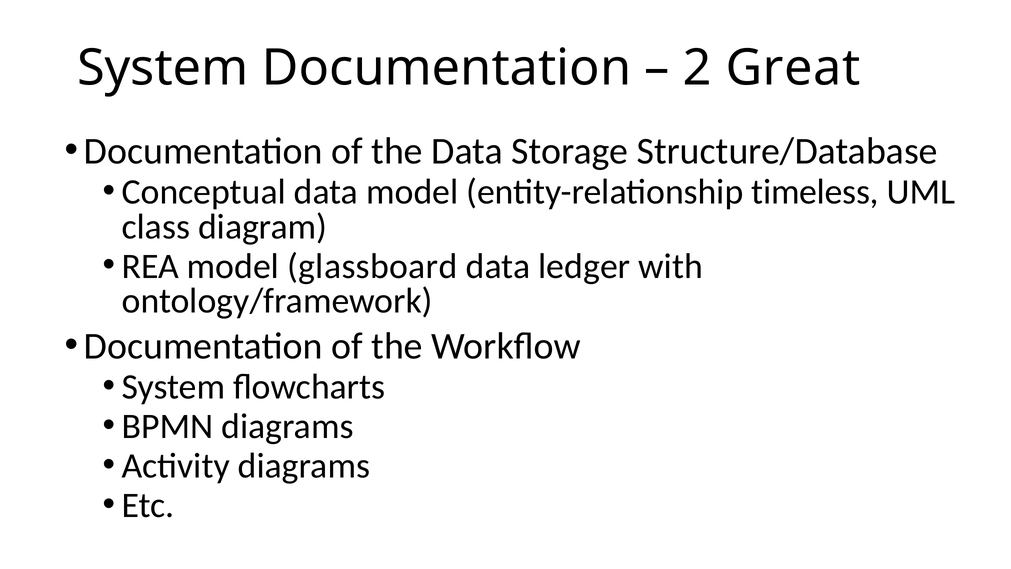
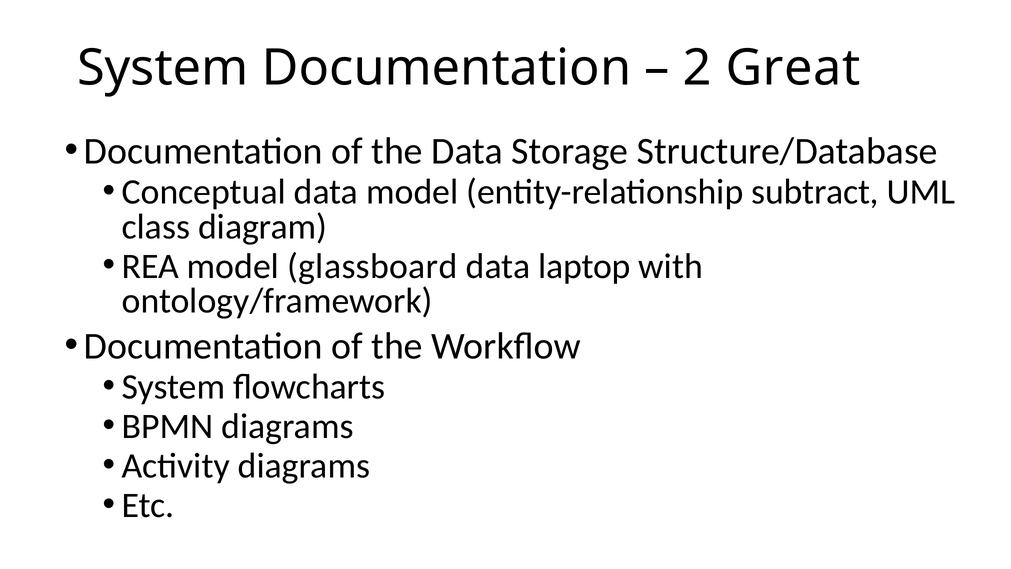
timeless: timeless -> subtract (815, 192)
ledger: ledger -> laptop (584, 266)
